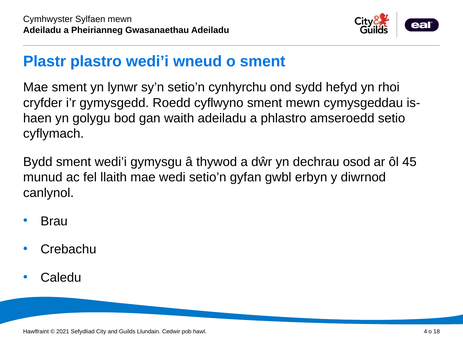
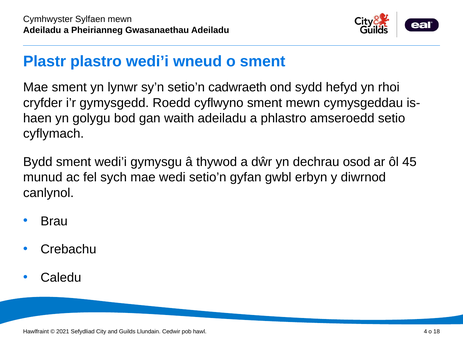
cynhyrchu: cynhyrchu -> cadwraeth (237, 87)
llaith: llaith -> sych (114, 178)
